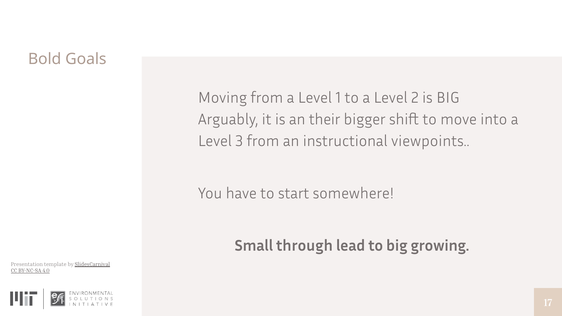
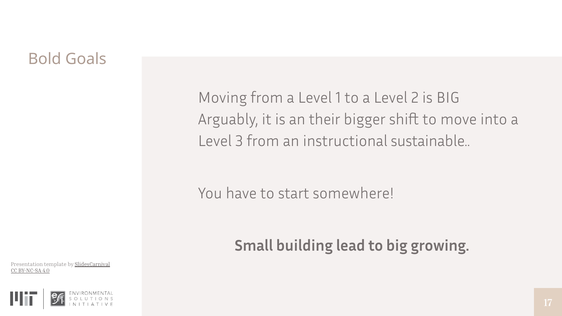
viewpoints: viewpoints -> sustainable (430, 141)
through: through -> building (304, 246)
